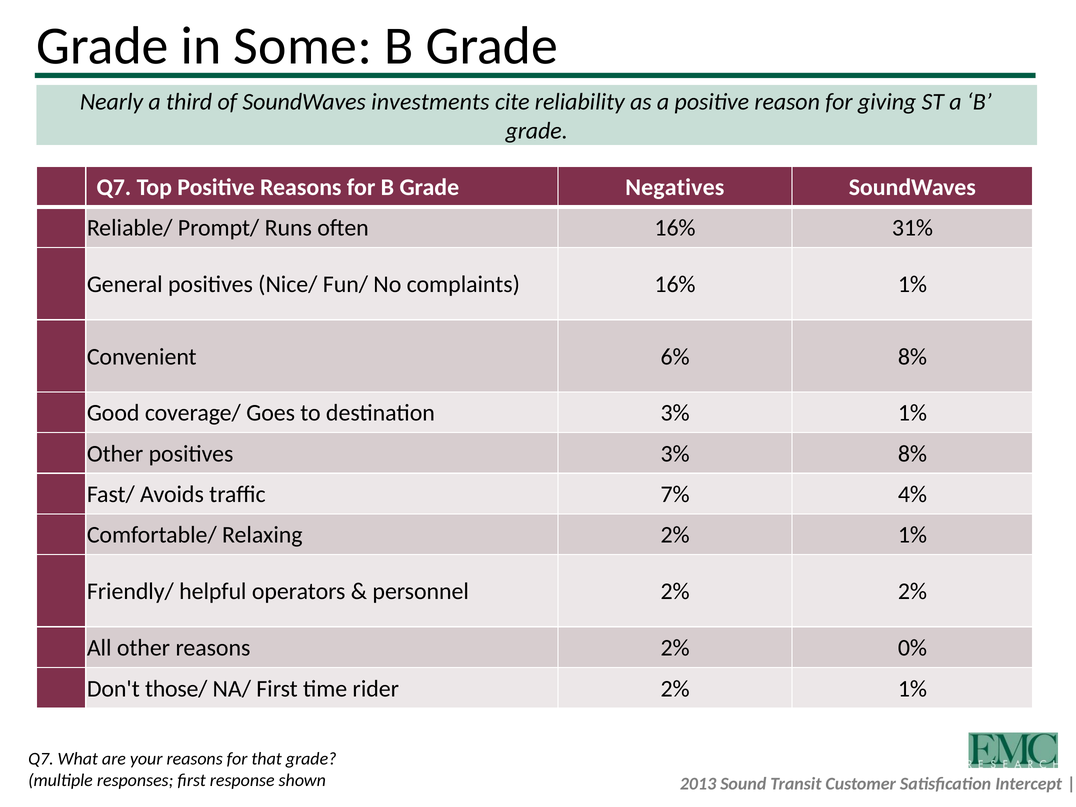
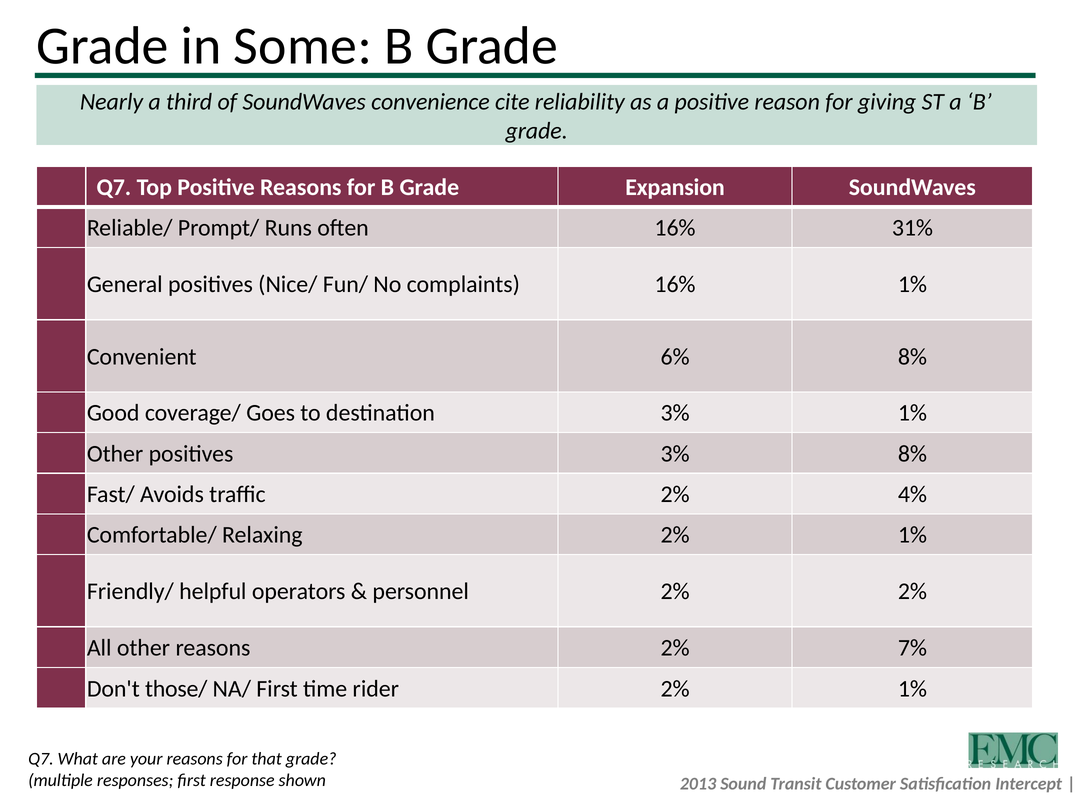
investments: investments -> convenience (430, 102)
Negatives: Negatives -> Expansion (675, 187)
traffic 7%: 7% -> 2% (675, 494)
0%: 0% -> 7% (912, 648)
